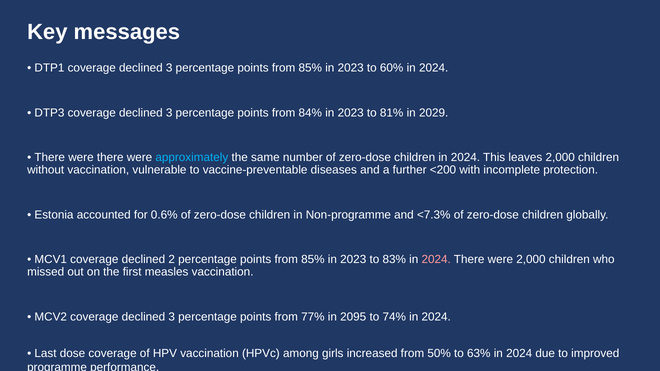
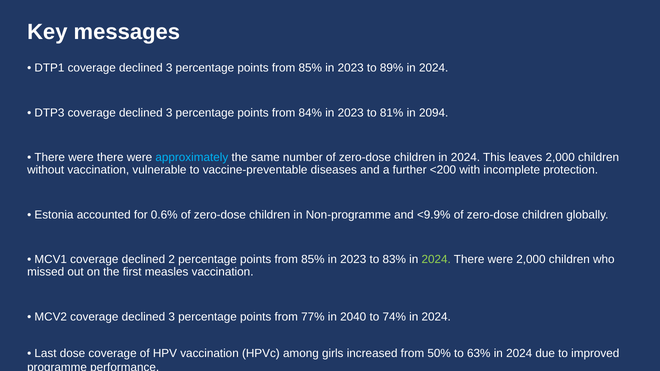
60%: 60% -> 89% (392, 68)
2029: 2029 -> 2094 (434, 113)
<7.3%: <7.3% -> <9.9% (434, 215)
2024 colour: pink -> light green (436, 260)
2095: 2095 -> 2040 (353, 317)
